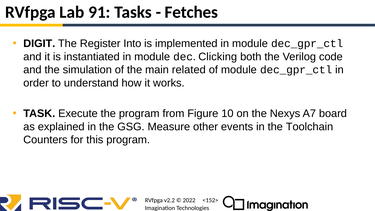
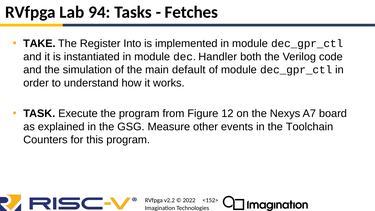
91: 91 -> 94 (99, 12)
DIGIT: DIGIT -> TAKE (39, 44)
Clicking: Clicking -> Handler (218, 57)
related: related -> default (189, 70)
10: 10 -> 12 (227, 114)
